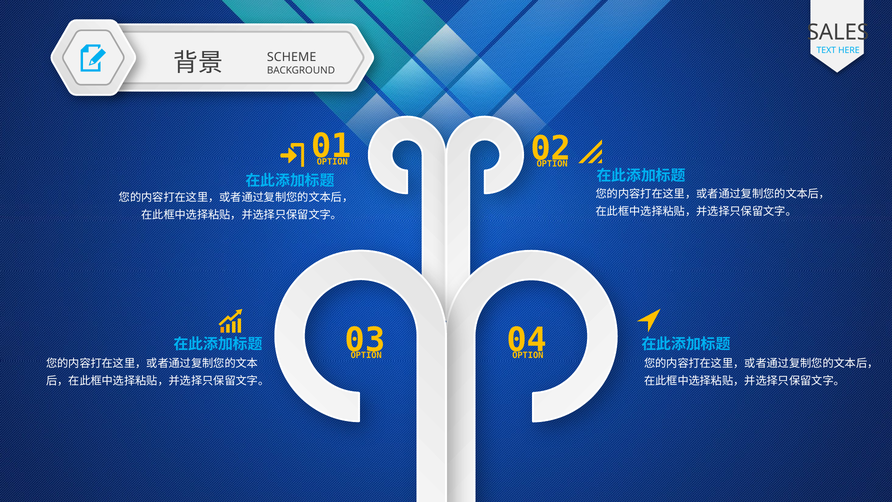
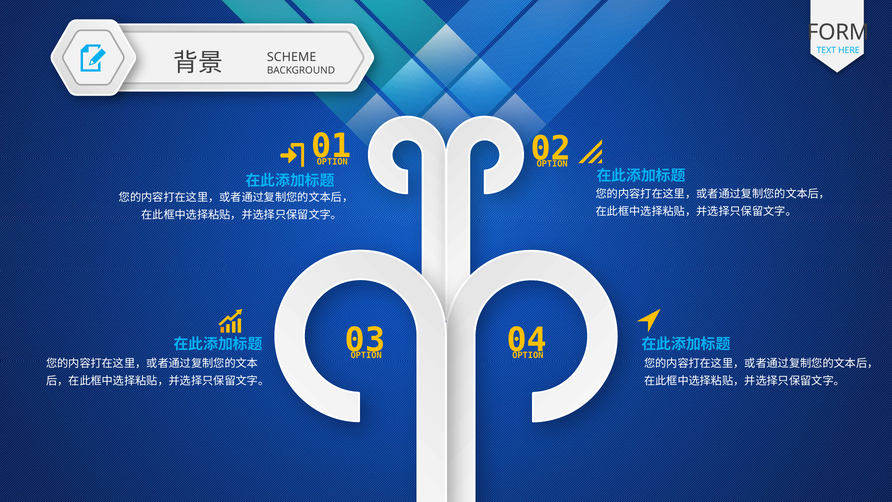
SALES: SALES -> FORM (838, 32)
